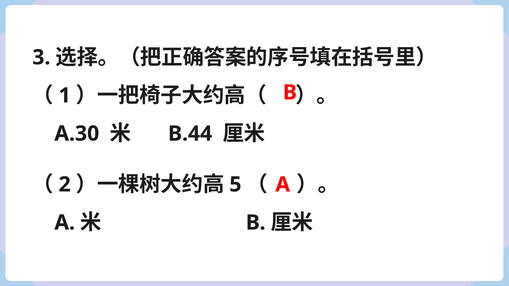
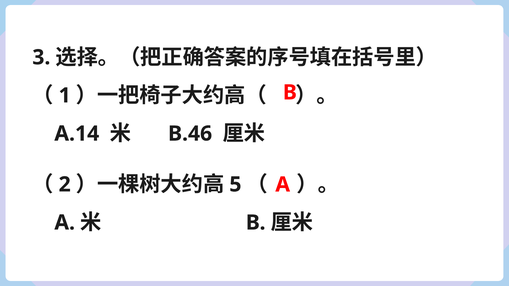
A.30: A.30 -> A.14 (77, 134)
B.44: B.44 -> B.46 (190, 134)
